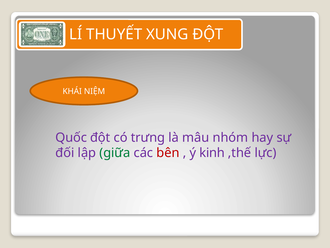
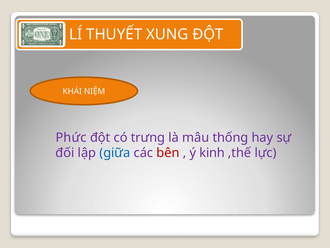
Quốc: Quốc -> Phức (71, 137)
nhóm: nhóm -> thống (230, 137)
giữa colour: green -> blue (115, 153)
